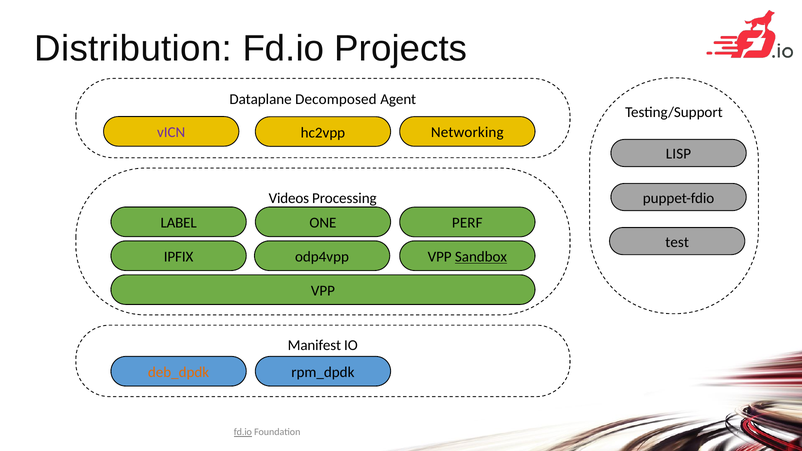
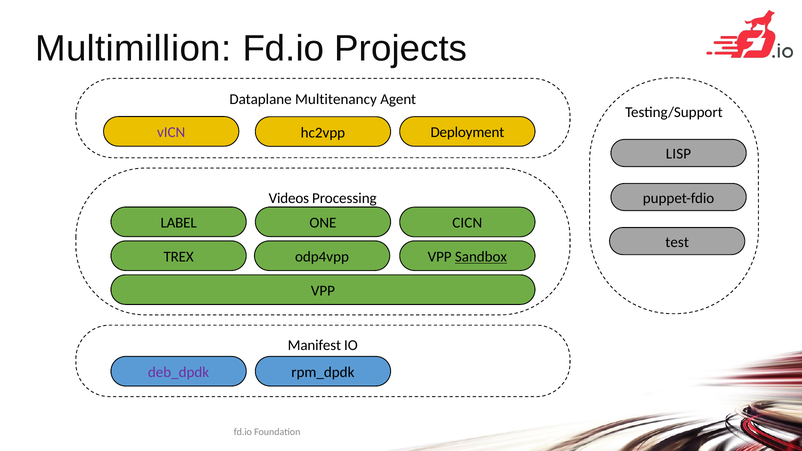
Distribution: Distribution -> Multimillion (133, 48)
Decomposed: Decomposed -> Multitenancy (336, 99)
Networking: Networking -> Deployment (467, 133)
PERF: PERF -> CICN (467, 223)
IPFIX: IPFIX -> TREX (179, 257)
deb_dpdk colour: orange -> purple (179, 372)
fd.io underline: present -> none (243, 432)
